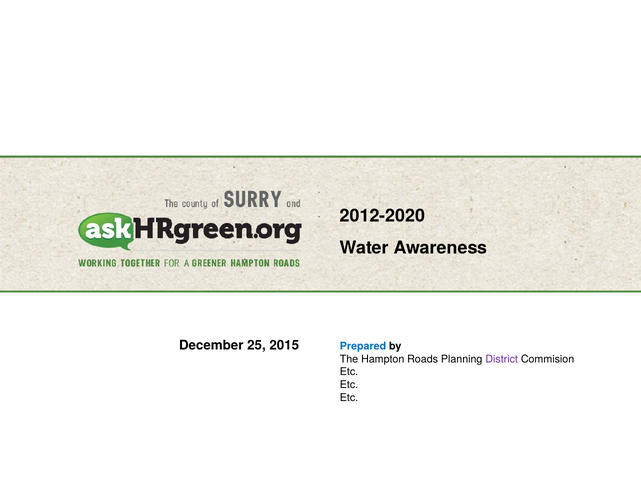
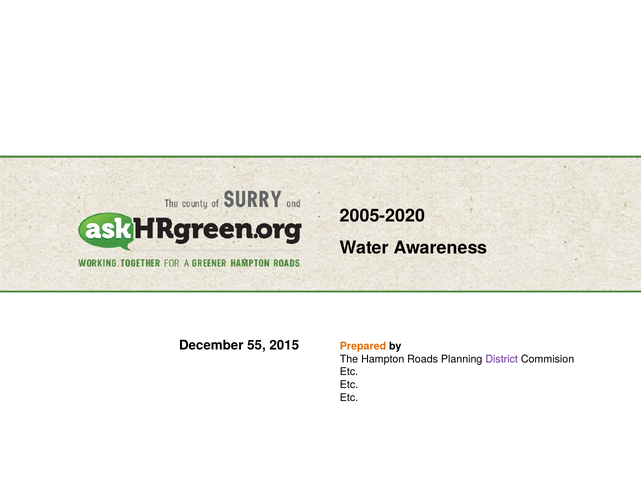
2012-2020: 2012-2020 -> 2005-2020 (382, 216)
25: 25 -> 55 (256, 346)
Prepared colour: blue -> orange (363, 347)
